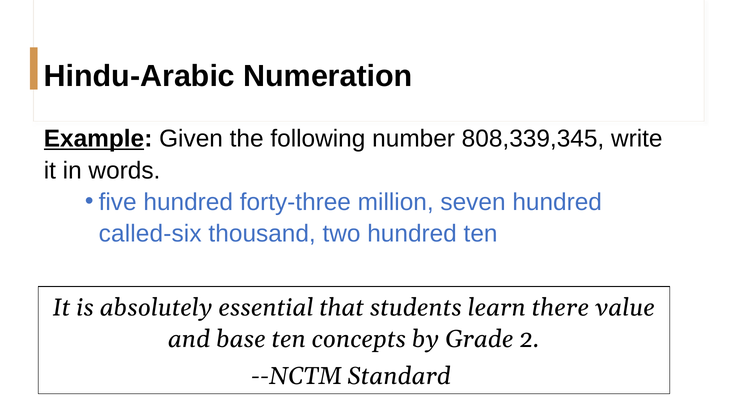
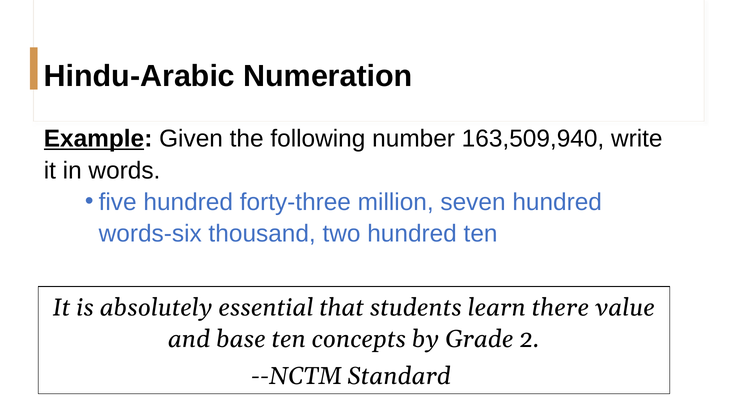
808,339,345: 808,339,345 -> 163,509,940 (533, 138)
called-six: called-six -> words-six (150, 233)
